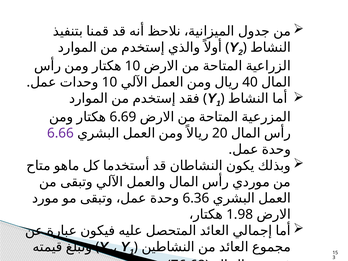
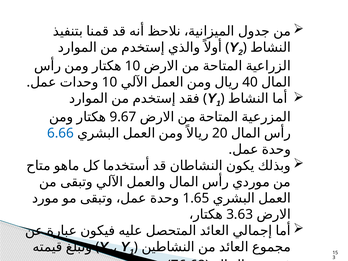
6.69: 6.69 -> 9.67 (123, 117)
6.66 colour: purple -> blue (60, 133)
6.36: 6.36 -> 1.65 (196, 198)
1.98: 1.98 -> 3.63 (240, 214)
